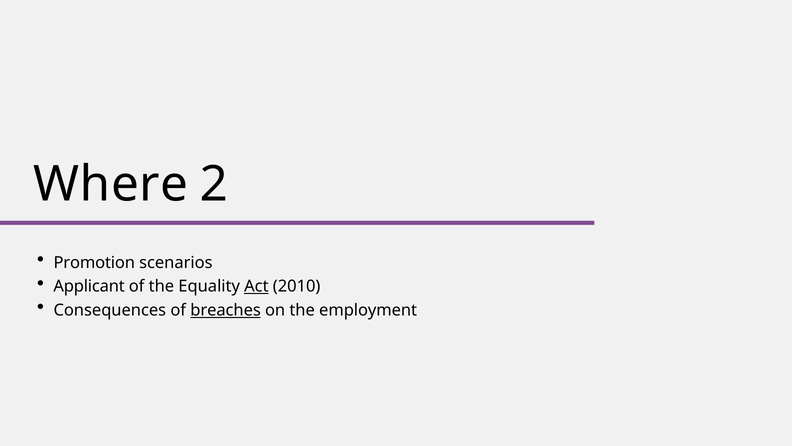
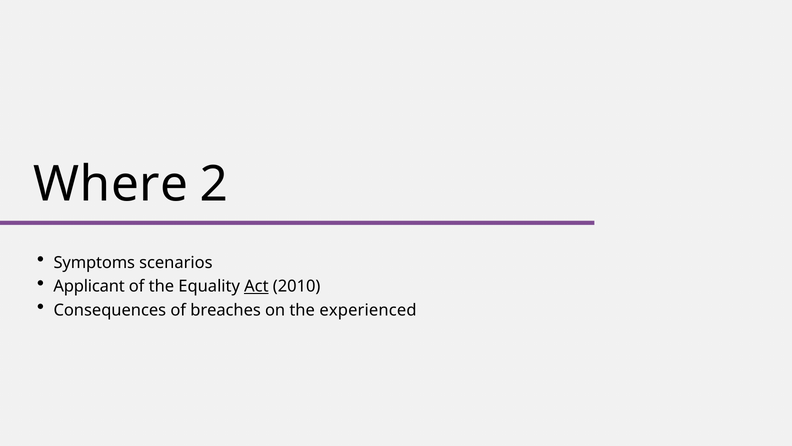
Promotion: Promotion -> Symptoms (94, 262)
breaches underline: present -> none (226, 310)
employment: employment -> experienced (368, 310)
